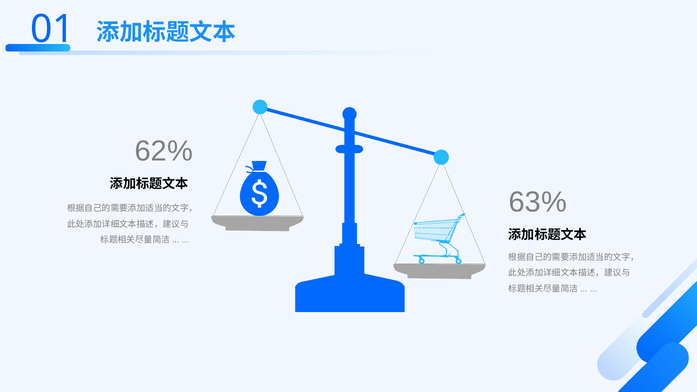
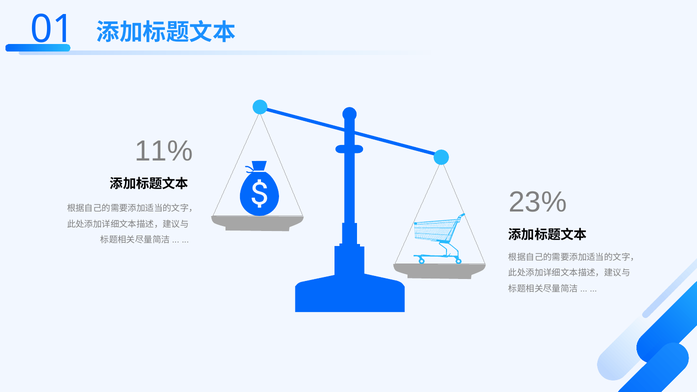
62%: 62% -> 11% (164, 151)
63%: 63% -> 23% (538, 202)
